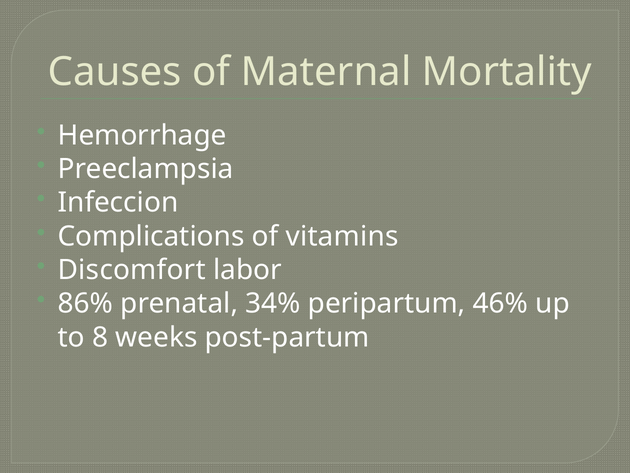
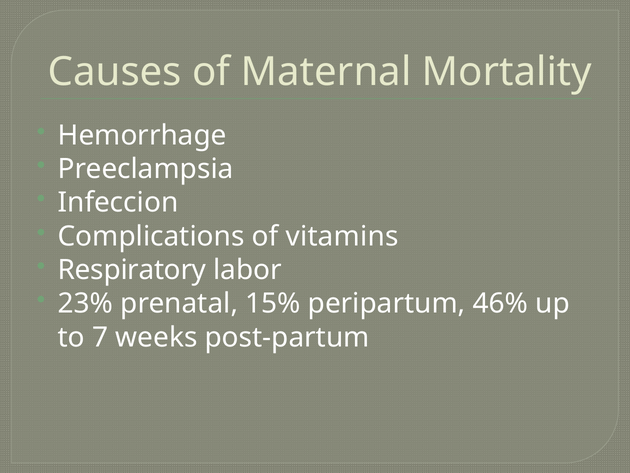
Discomfort: Discomfort -> Respiratory (132, 270)
86%: 86% -> 23% (85, 303)
34%: 34% -> 15% (273, 303)
8: 8 -> 7 (100, 337)
